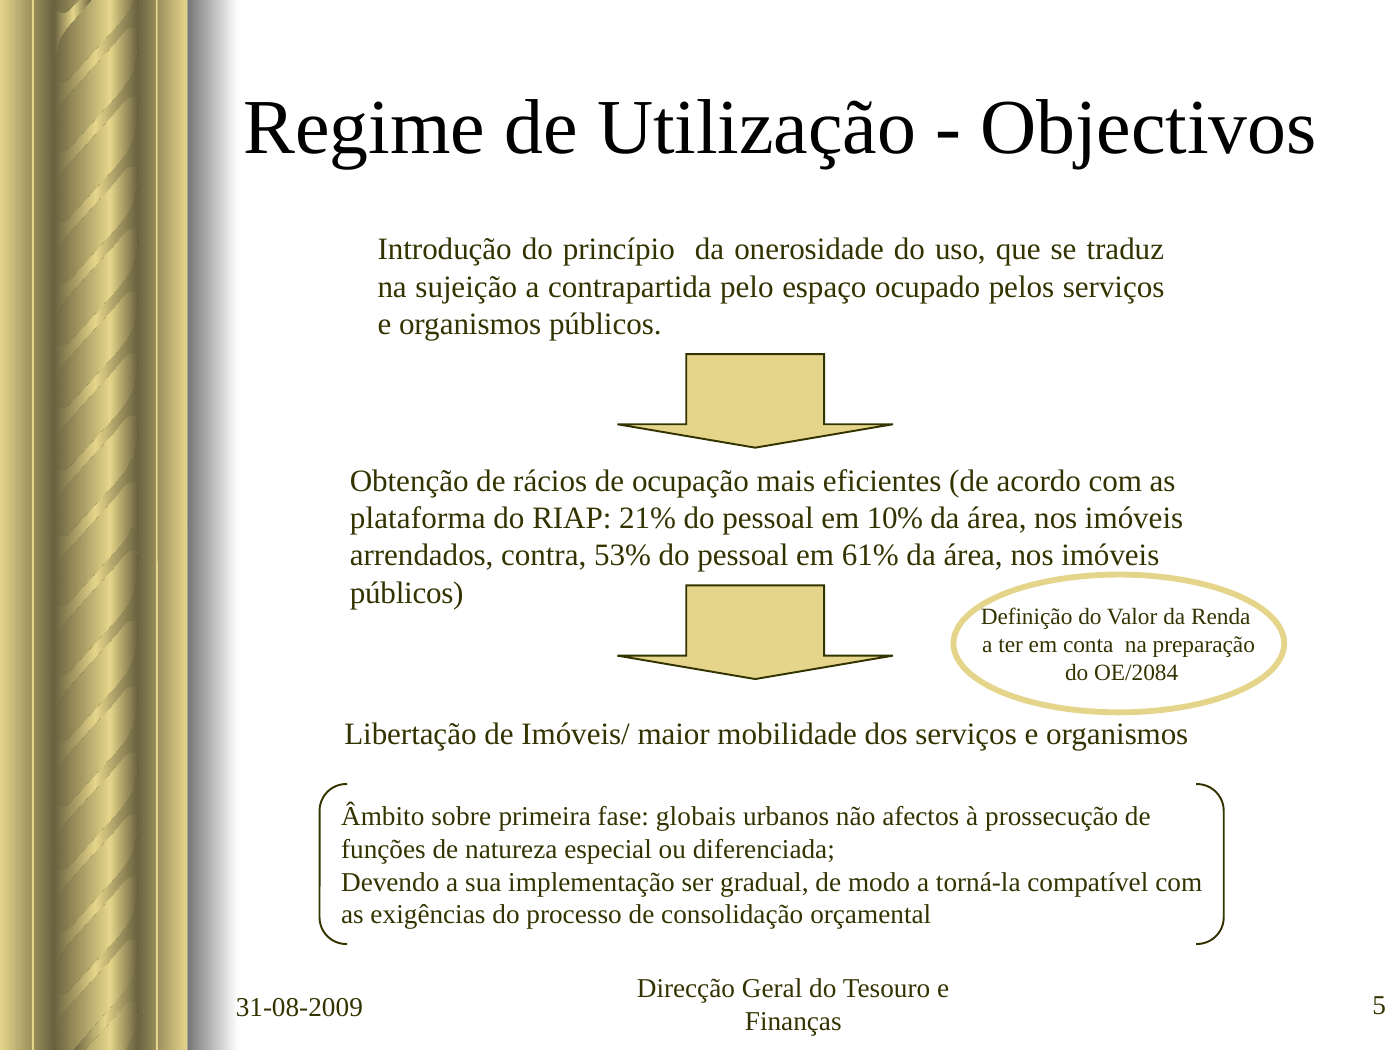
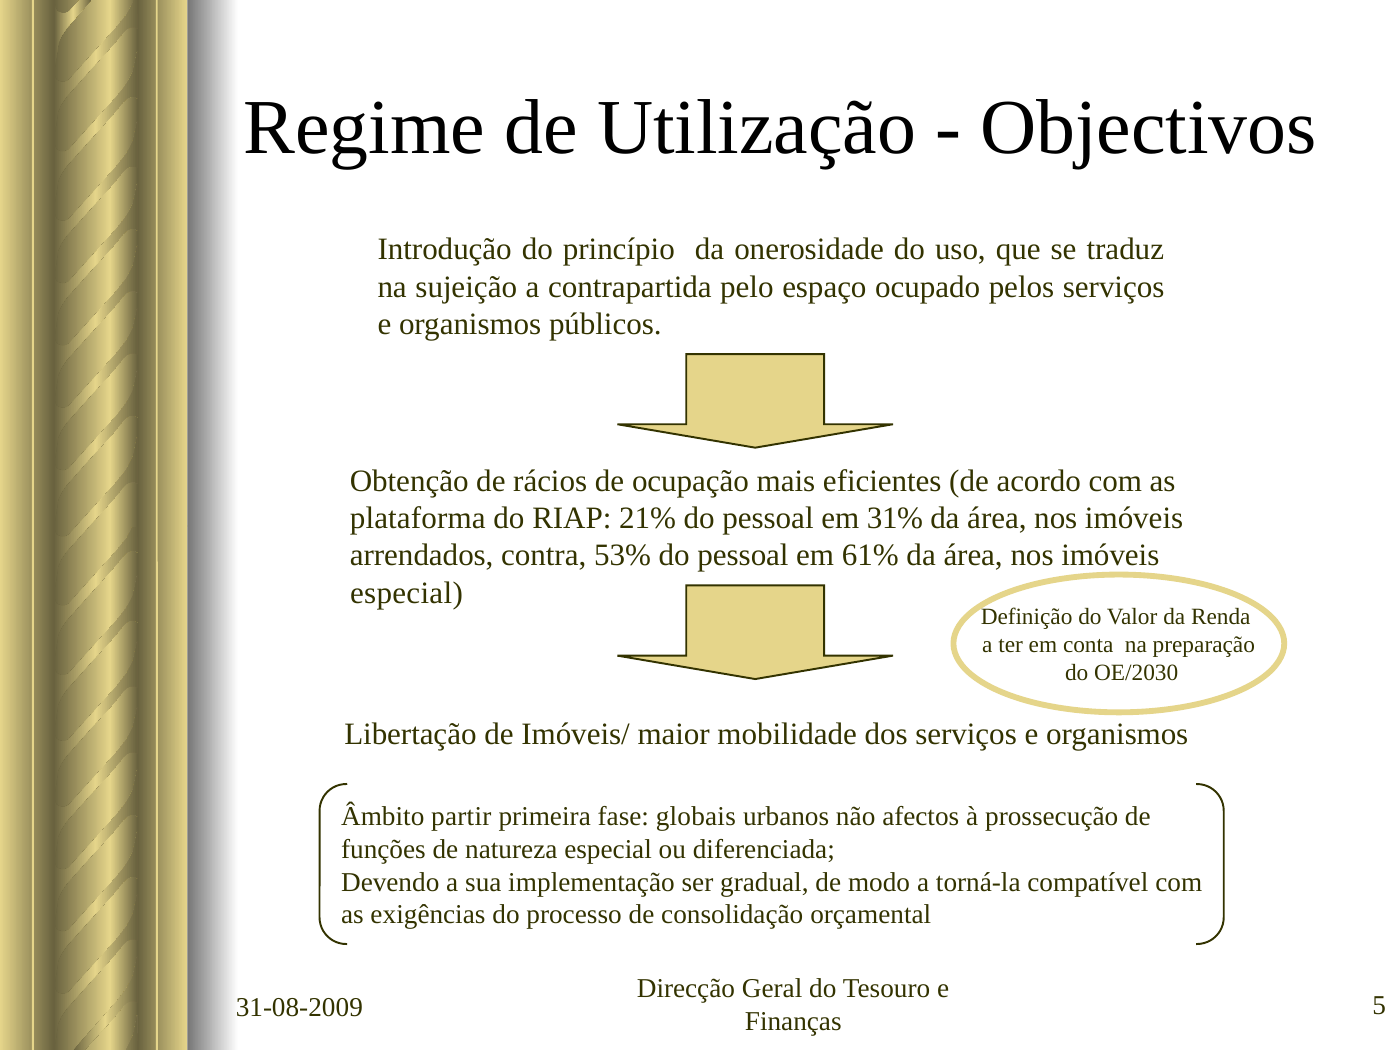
10%: 10% -> 31% (895, 518)
públicos: públicos -> especial (406, 593)
OE/2084: OE/2084 -> OE/2030 (1136, 673)
sobre: sobre -> partir (461, 817)
